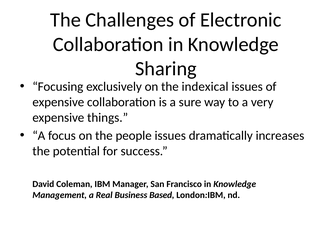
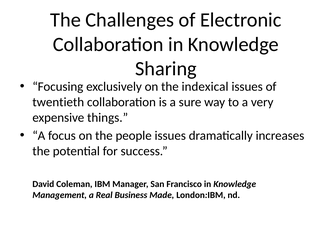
expensive: expensive -> twentieth (58, 102)
Based: Based -> Made (162, 195)
